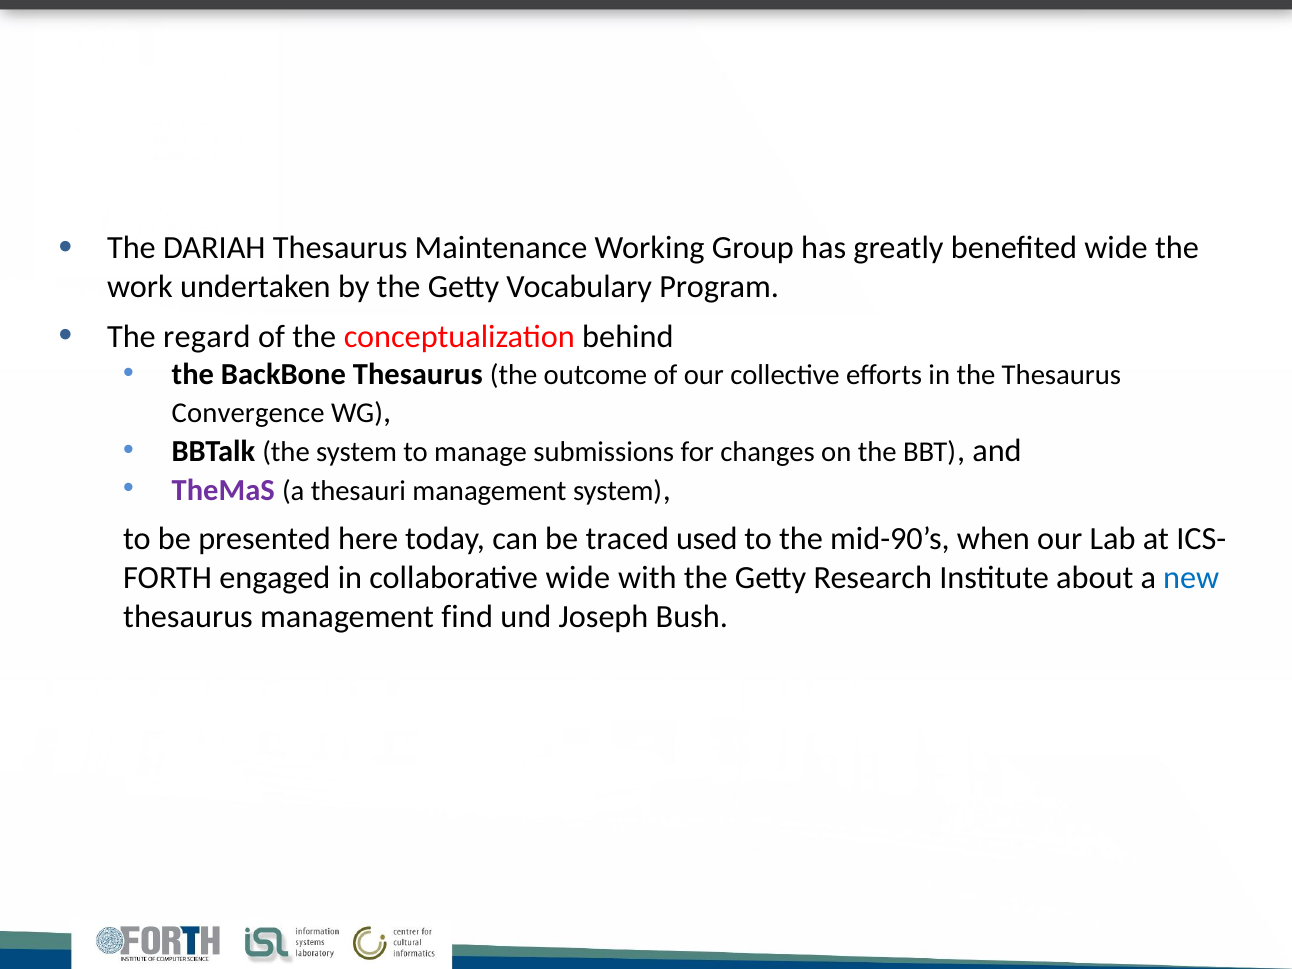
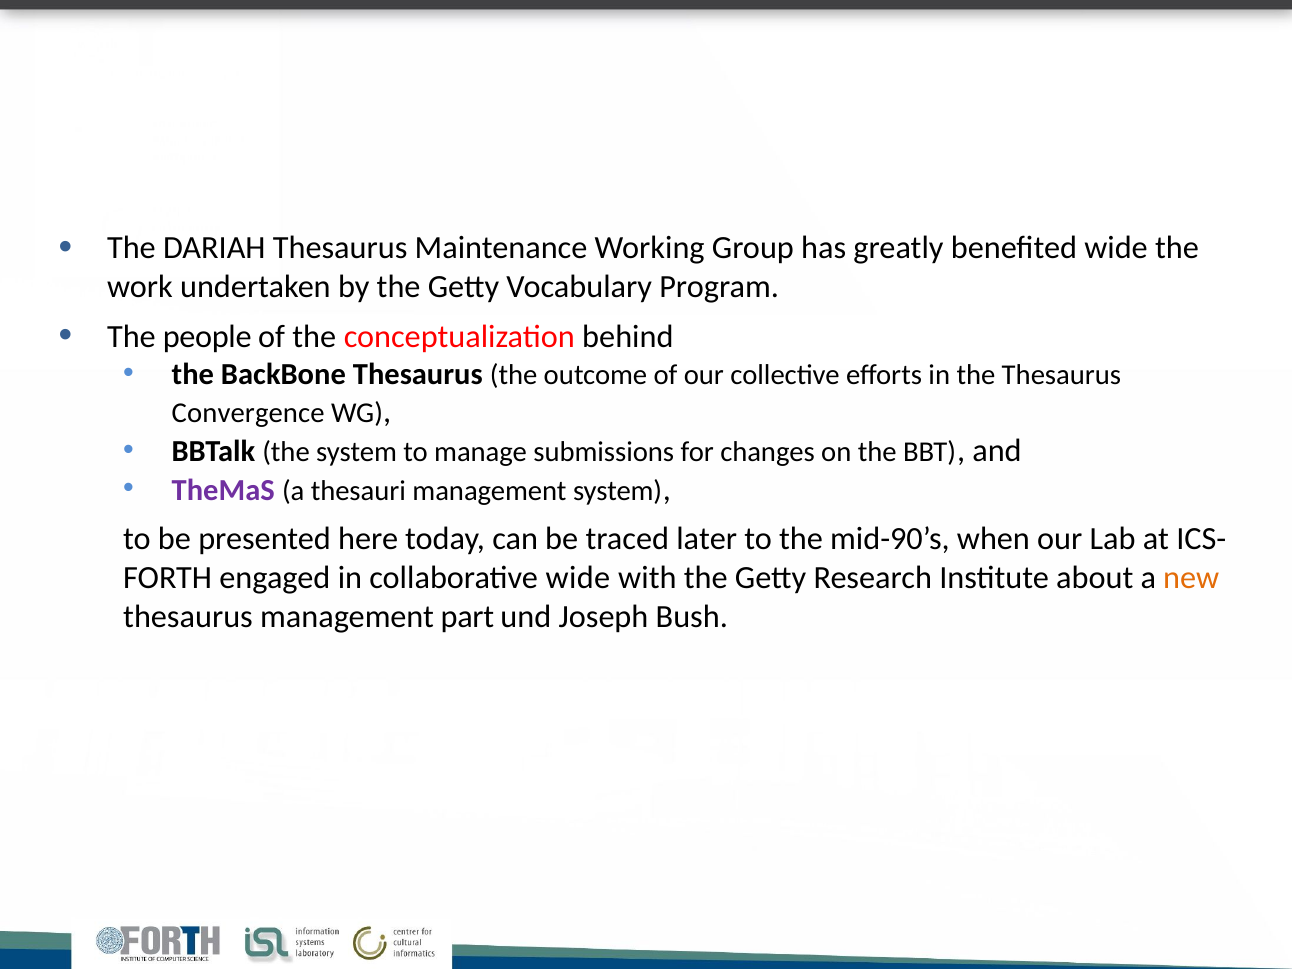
regard: regard -> people (207, 337)
used: used -> later (707, 539)
new colour: blue -> orange (1191, 578)
find: find -> part (467, 617)
